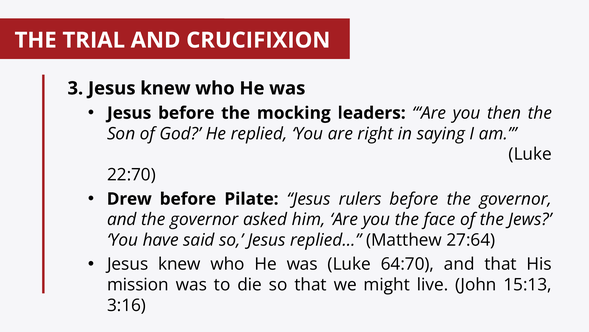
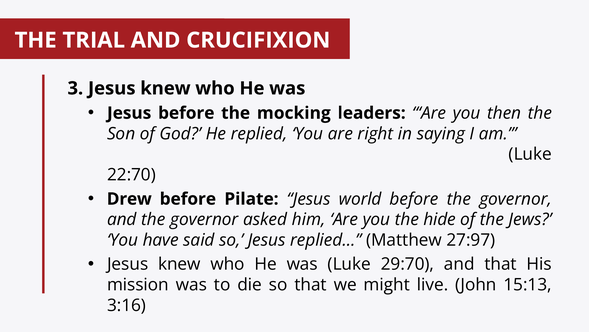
rulers: rulers -> world (360, 199)
face: face -> hide (440, 220)
27:64: 27:64 -> 27:97 (471, 240)
64:70: 64:70 -> 29:70 (407, 264)
